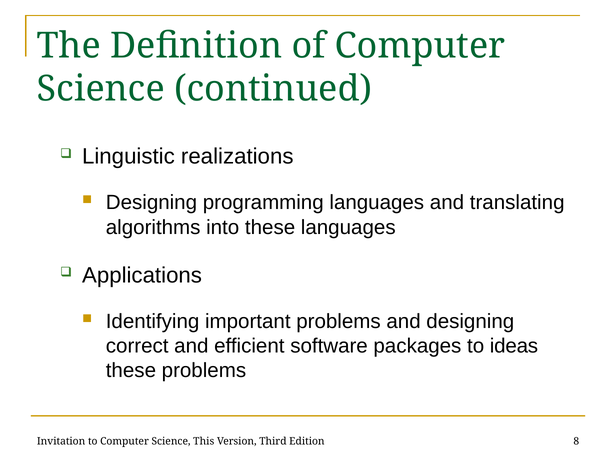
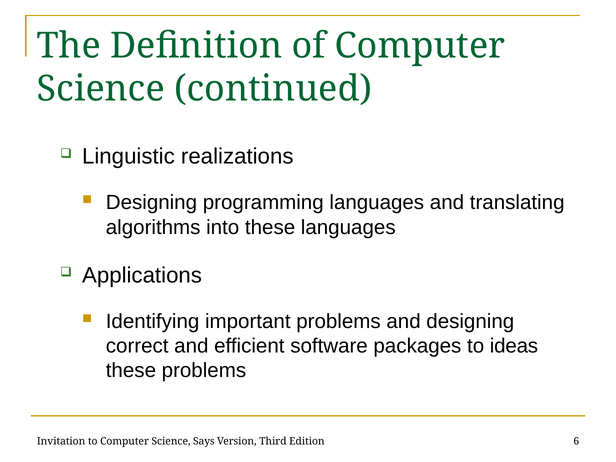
This: This -> Says (204, 442)
8: 8 -> 6 (576, 441)
